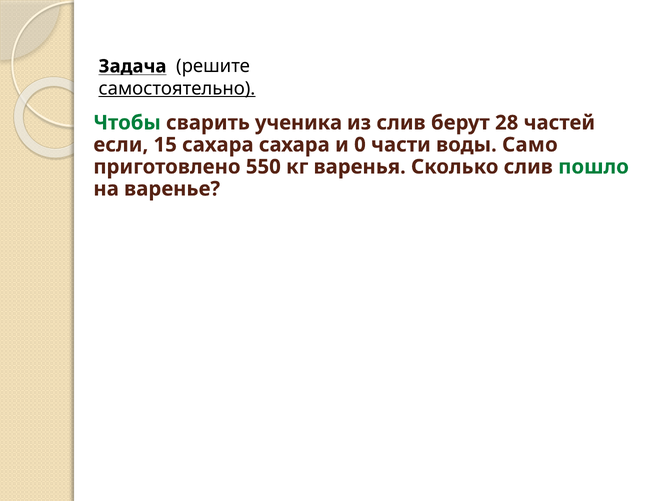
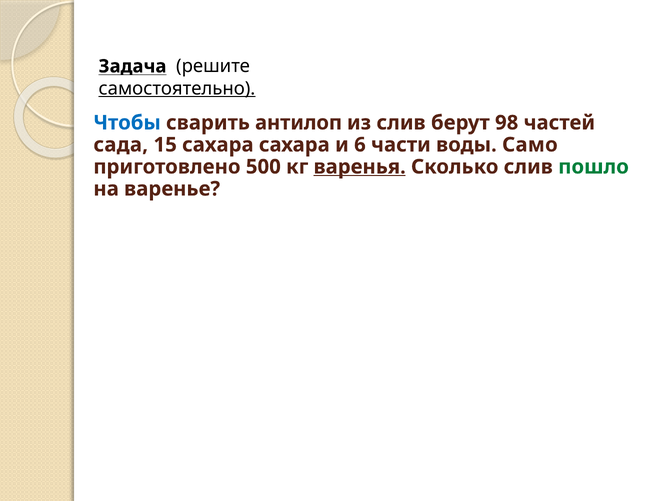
Чтобы colour: green -> blue (127, 123)
ученика: ученика -> антилоп (299, 123)
28: 28 -> 98 (507, 123)
если: если -> сада (121, 145)
0: 0 -> 6 (360, 145)
550: 550 -> 500 (263, 167)
варенья underline: none -> present (360, 167)
